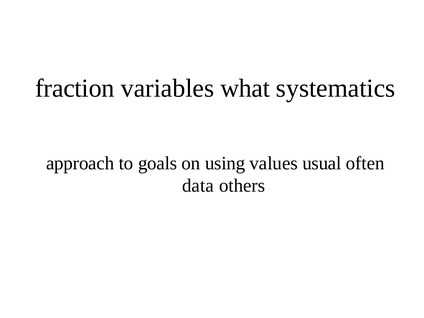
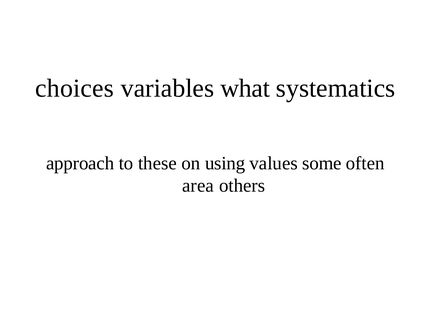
fraction: fraction -> choices (75, 88)
goals: goals -> these (157, 163)
usual: usual -> some (322, 163)
data: data -> area (198, 186)
